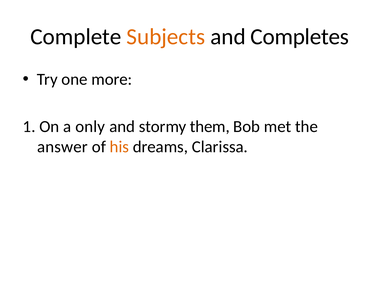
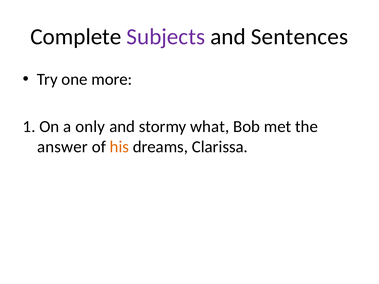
Subjects colour: orange -> purple (166, 37)
Completes: Completes -> Sentences (300, 37)
them: them -> what (210, 127)
